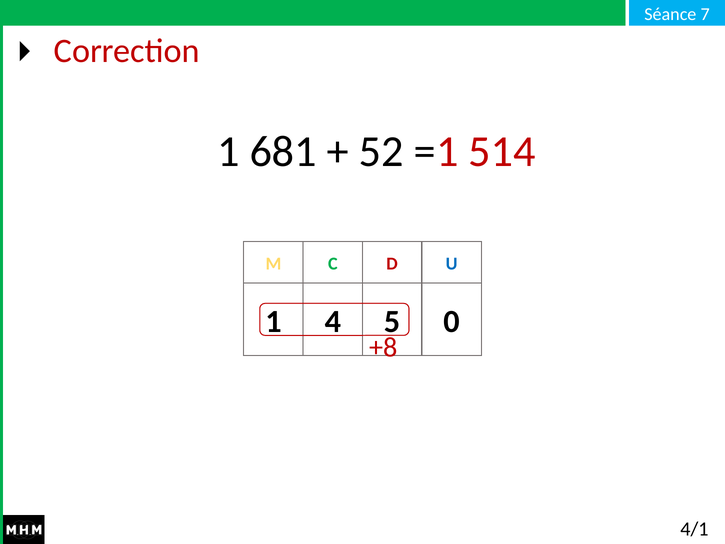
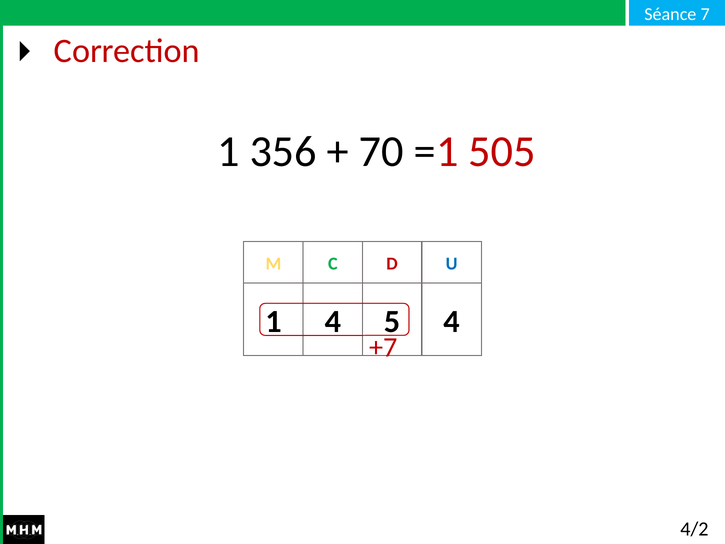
681: 681 -> 356 (283, 152)
52: 52 -> 70 (381, 152)
514: 514 -> 505 (502, 152)
5 0: 0 -> 4 (452, 321)
+8: +8 -> +7 (383, 347)
4/1: 4/1 -> 4/2 (694, 529)
